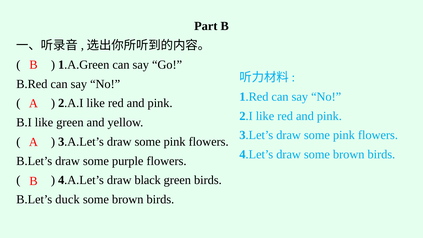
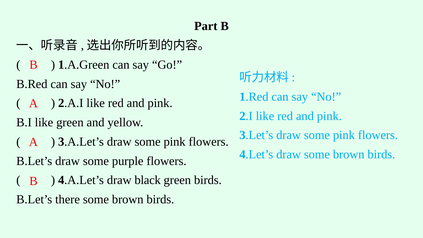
duck: duck -> there (68, 199)
